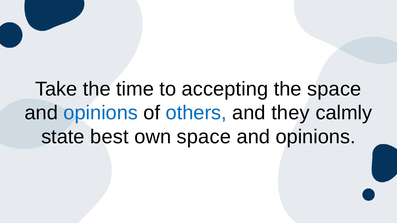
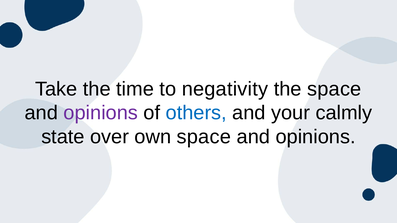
accepting: accepting -> negativity (225, 89)
opinions colour: blue -> purple (101, 113)
they: they -> your (291, 113)
best: best -> over (110, 137)
